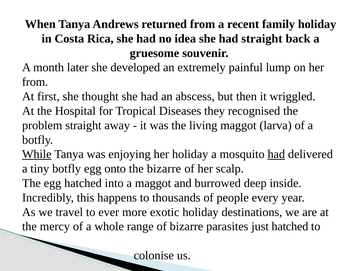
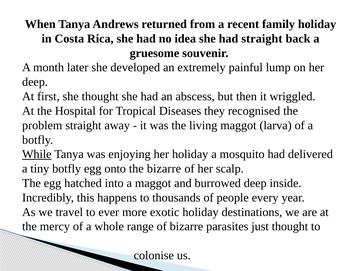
from: from -> deep (35, 82)
had underline: present -> none (276, 155)
just hatched: hatched -> thought (290, 227)
